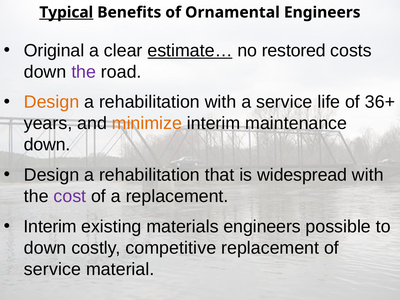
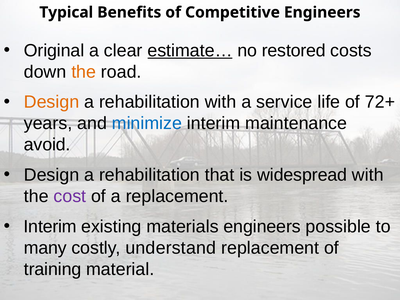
Typical underline: present -> none (66, 12)
Ornamental: Ornamental -> Competitive (233, 12)
the colour: purple -> orange (84, 72)
36+: 36+ -> 72+ (380, 102)
minimize colour: orange -> blue (147, 123)
down: down -> avoid (47, 145)
down: down -> many (45, 248)
competitive: competitive -> understand (171, 248)
service: service -> training (53, 269)
